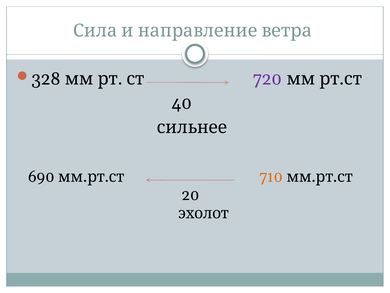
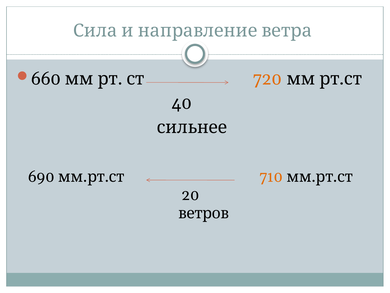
328: 328 -> 660 (46, 79)
720 colour: purple -> orange (268, 79)
эхолот: эхолот -> ветров (204, 213)
